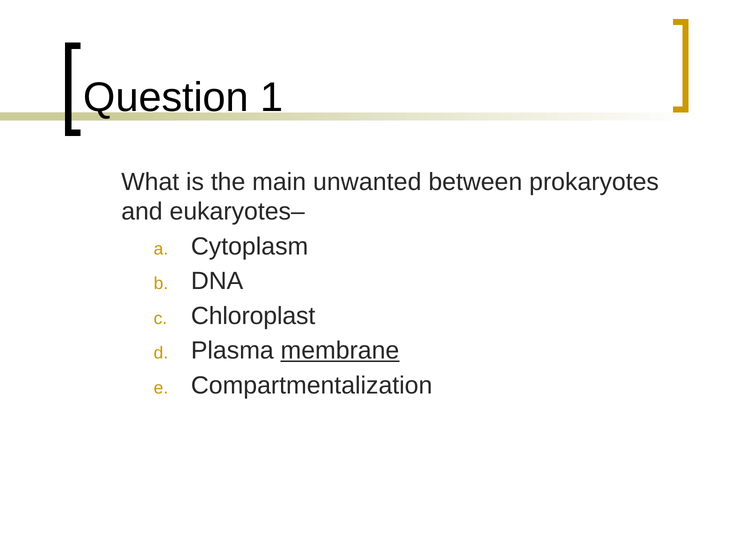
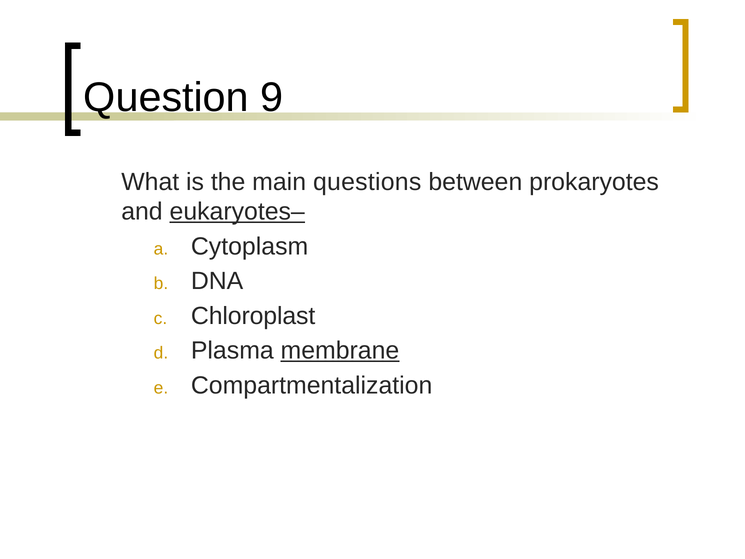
1: 1 -> 9 (272, 97)
unwanted: unwanted -> questions (367, 182)
eukaryotes– underline: none -> present (237, 212)
